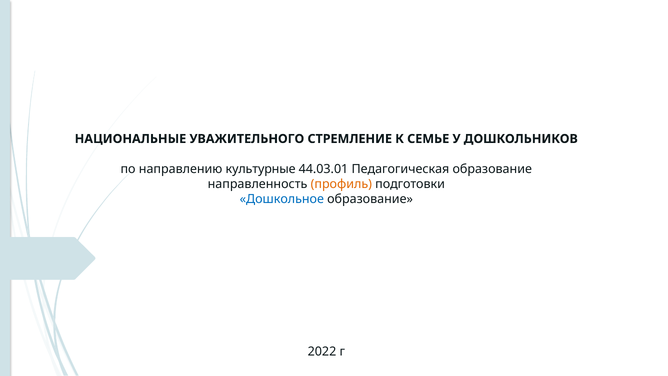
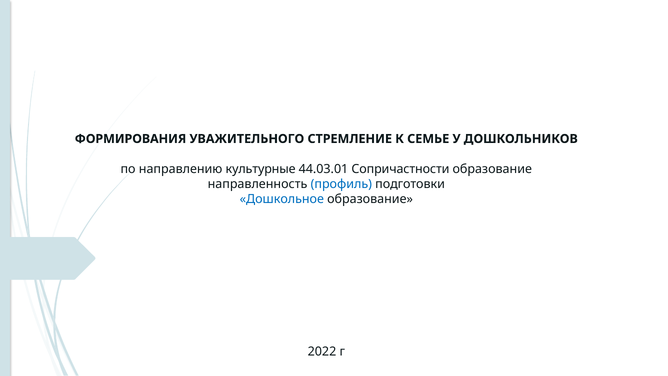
НАЦИОНАЛЬНЫЕ: НАЦИОНАЛЬНЫЕ -> ФОРМИРОВАНИЯ (130, 139)
Педагогическая: Педагогическая -> Сопричастности (400, 169)
профиль colour: orange -> blue (341, 184)
